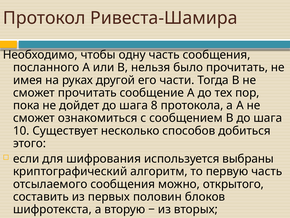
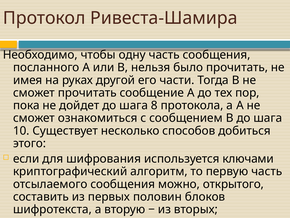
выбраны: выбраны -> ключами (248, 159)
